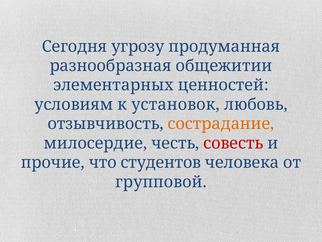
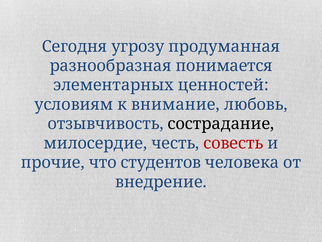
общежитии: общежитии -> понимается (224, 66)
установок: установок -> внимание (175, 104)
сострадание colour: orange -> black (221, 124)
групповой: групповой -> внедрение (161, 182)
